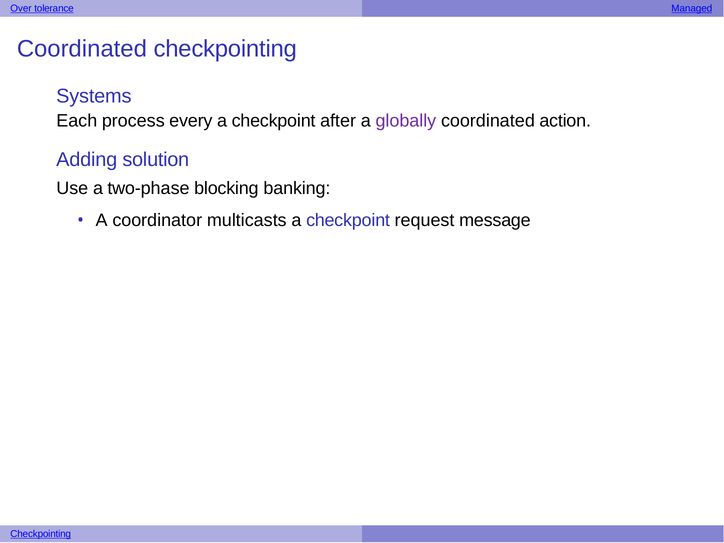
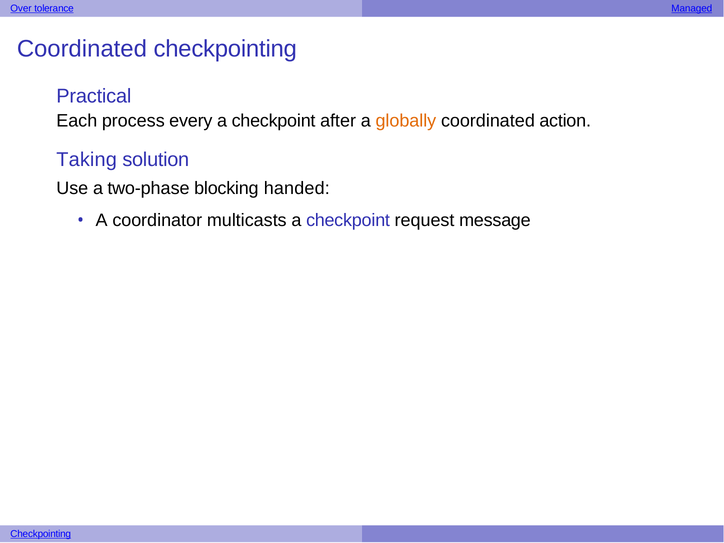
Systems: Systems -> Practical (94, 96)
globally colour: purple -> orange (406, 121)
Adding: Adding -> Taking (87, 160)
banking: banking -> handed (297, 188)
